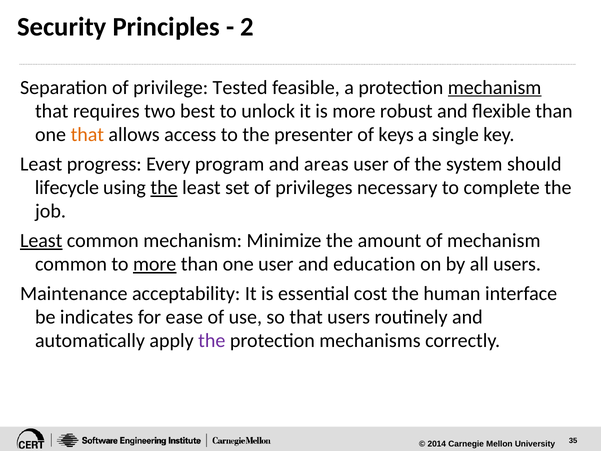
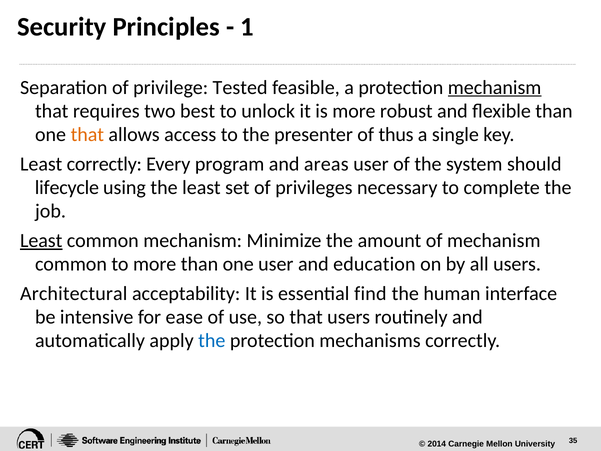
2: 2 -> 1 (247, 27)
keys: keys -> thus (396, 135)
Least progress: progress -> correctly (104, 164)
the underline: present -> none (164, 187)
more underline: present -> none (155, 264)
Maintenance: Maintenance -> Architectural (74, 293)
cost: cost -> find (370, 293)
indicates: indicates -> intensive (97, 317)
the colour: purple -> blue (212, 341)
